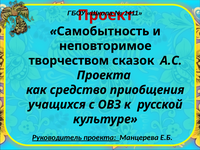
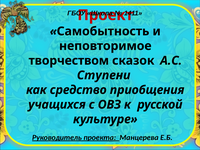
Проекта: Проекта -> Ступени (104, 75)
